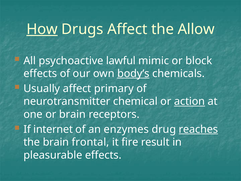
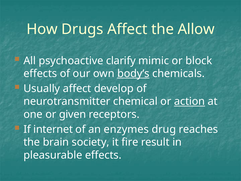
How underline: present -> none (42, 29)
lawful: lawful -> clarify (121, 61)
primary: primary -> develop (114, 88)
or brain: brain -> given (73, 114)
reaches underline: present -> none (198, 129)
frontal: frontal -> society (91, 142)
